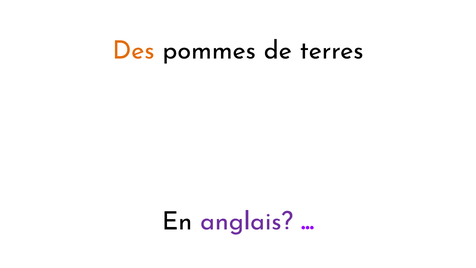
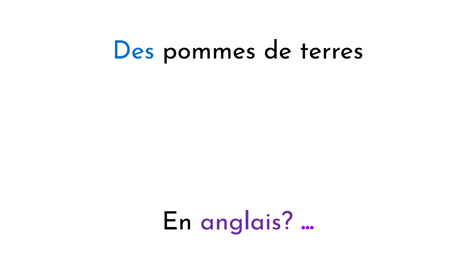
Des colour: orange -> blue (133, 50)
